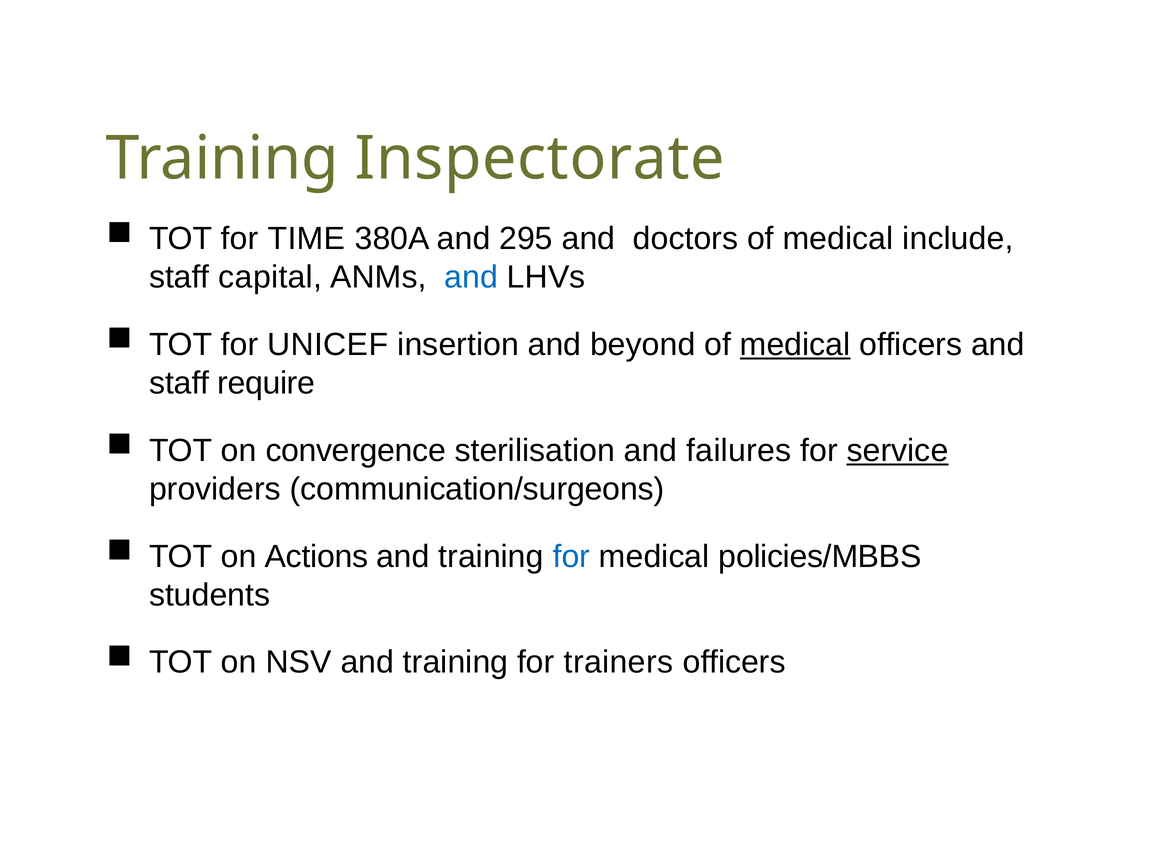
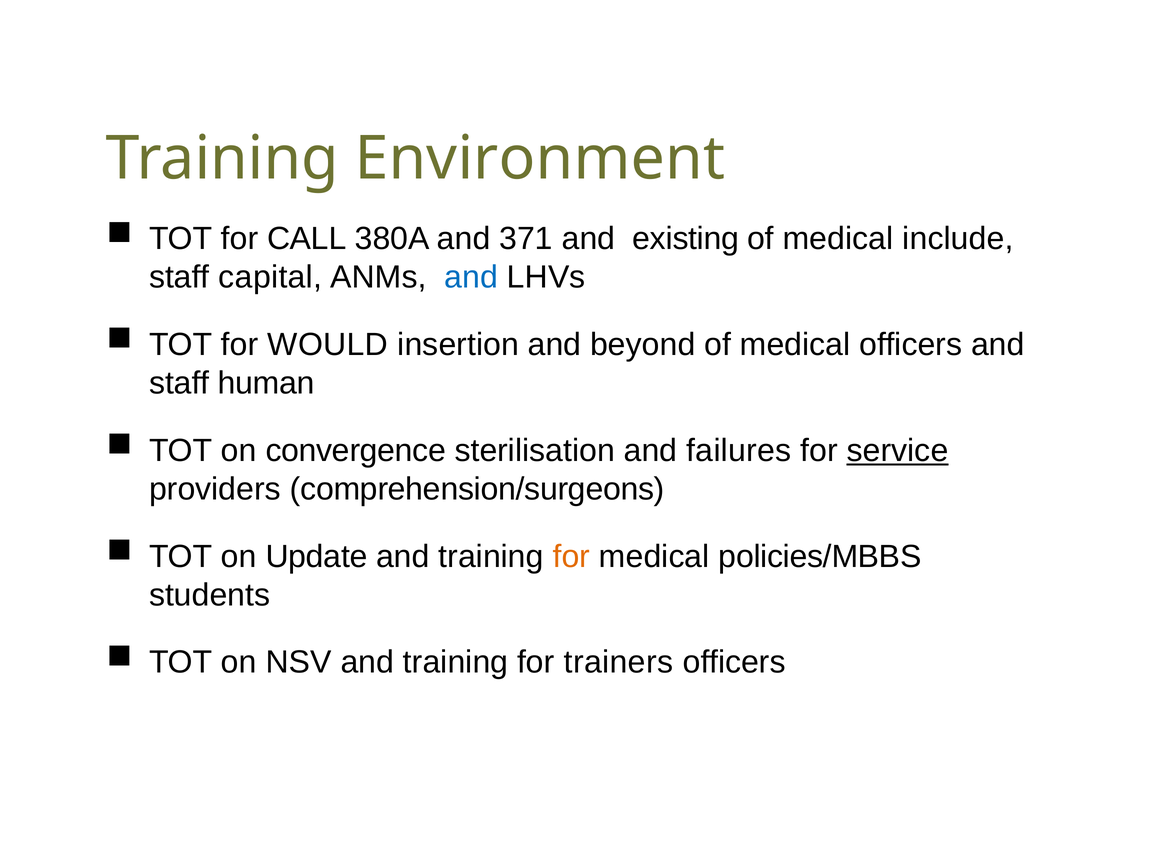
Inspectorate: Inspectorate -> Environment (540, 158)
TIME: TIME -> CALL (307, 239)
295: 295 -> 371 (526, 239)
doctors: doctors -> existing (686, 239)
UNICEF: UNICEF -> WOULD (328, 345)
medical underline: present -> none (795, 345)
require: require -> human (266, 383)
communication/surgeons: communication/surgeons -> comprehension/surgeons (477, 489)
Actions: Actions -> Update (316, 556)
for colour: blue -> orange (571, 556)
